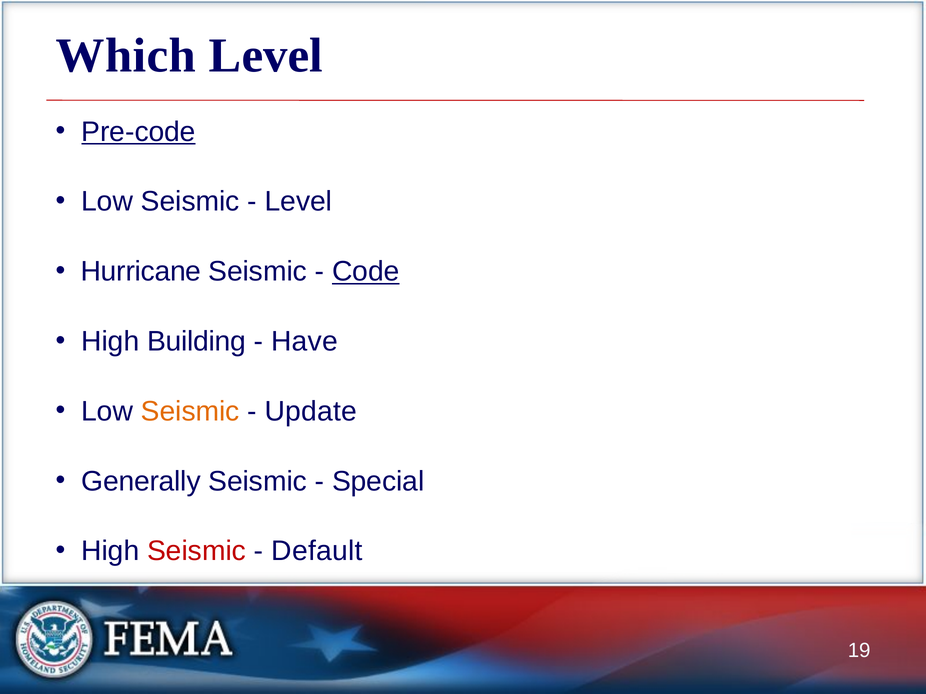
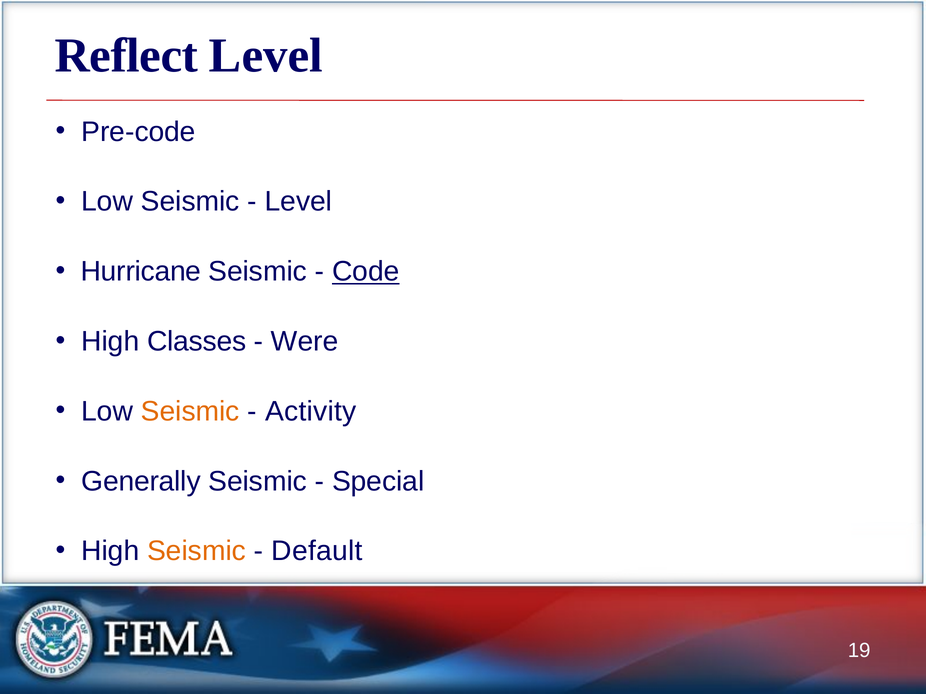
Which: Which -> Reflect (126, 56)
Pre-code underline: present -> none (139, 132)
Building: Building -> Classes (197, 342)
Have: Have -> Were (305, 342)
Update: Update -> Activity (311, 412)
Seismic colour: red -> orange (197, 552)
